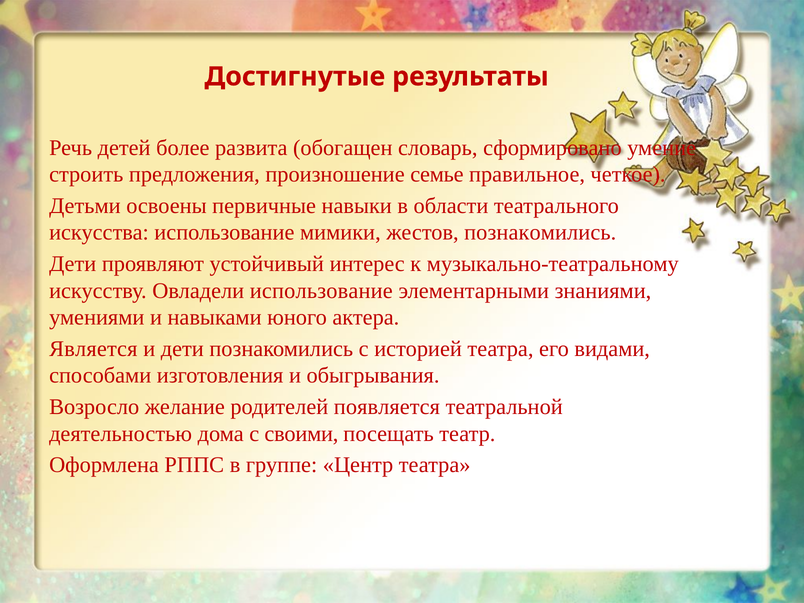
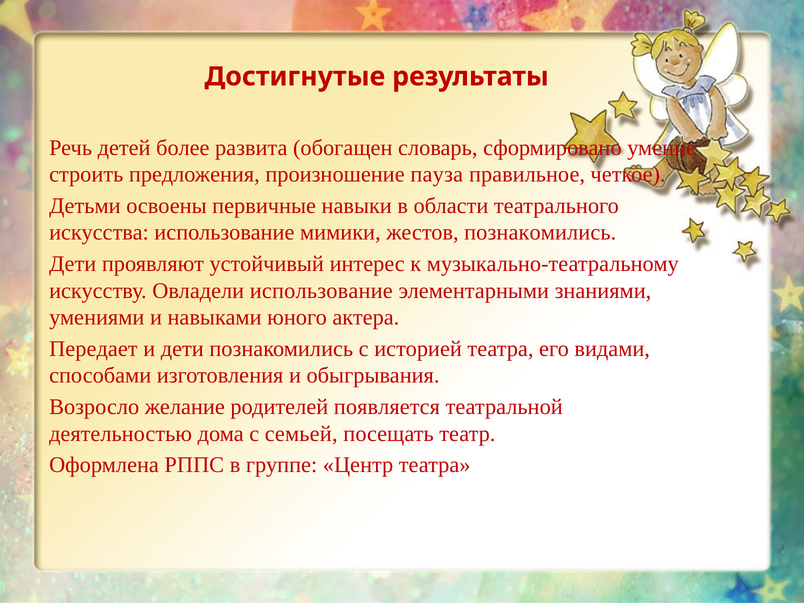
семье: семье -> пауза (437, 175)
Является: Является -> Передает (93, 349)
своими: своими -> семьей (301, 434)
